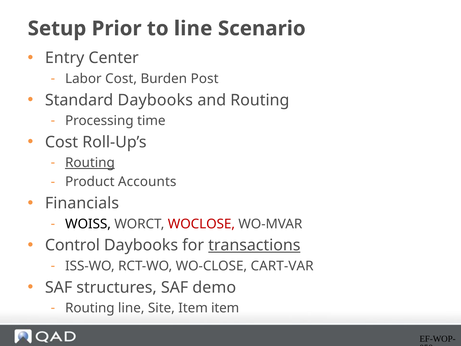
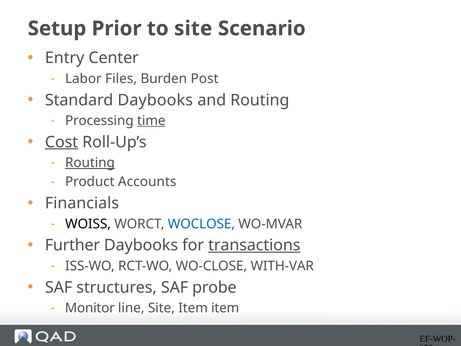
to line: line -> site (193, 29)
Labor Cost: Cost -> Files (121, 79)
time underline: none -> present (151, 121)
Cost underline: none -> present (62, 142)
WOCLOSE colour: red -> blue (201, 224)
Control: Control -> Further (72, 245)
CART-VAR: CART-VAR -> WITH-VAR (282, 266)
demo: demo -> probe (214, 287)
Routing: Routing -> Monitor (90, 308)
